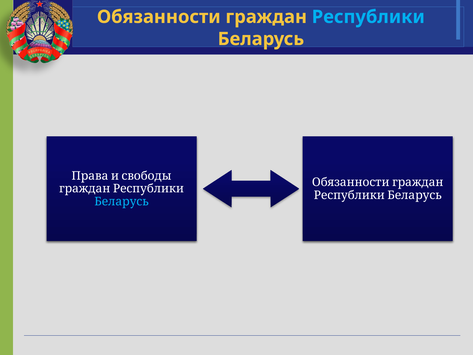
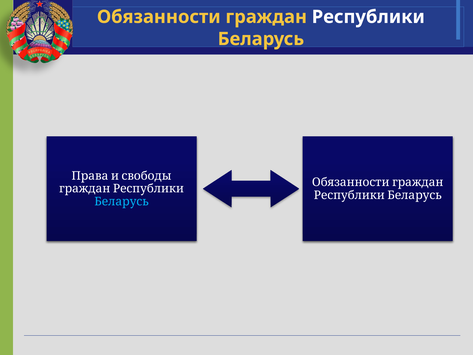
Республики colour: light blue -> white (368, 17)
